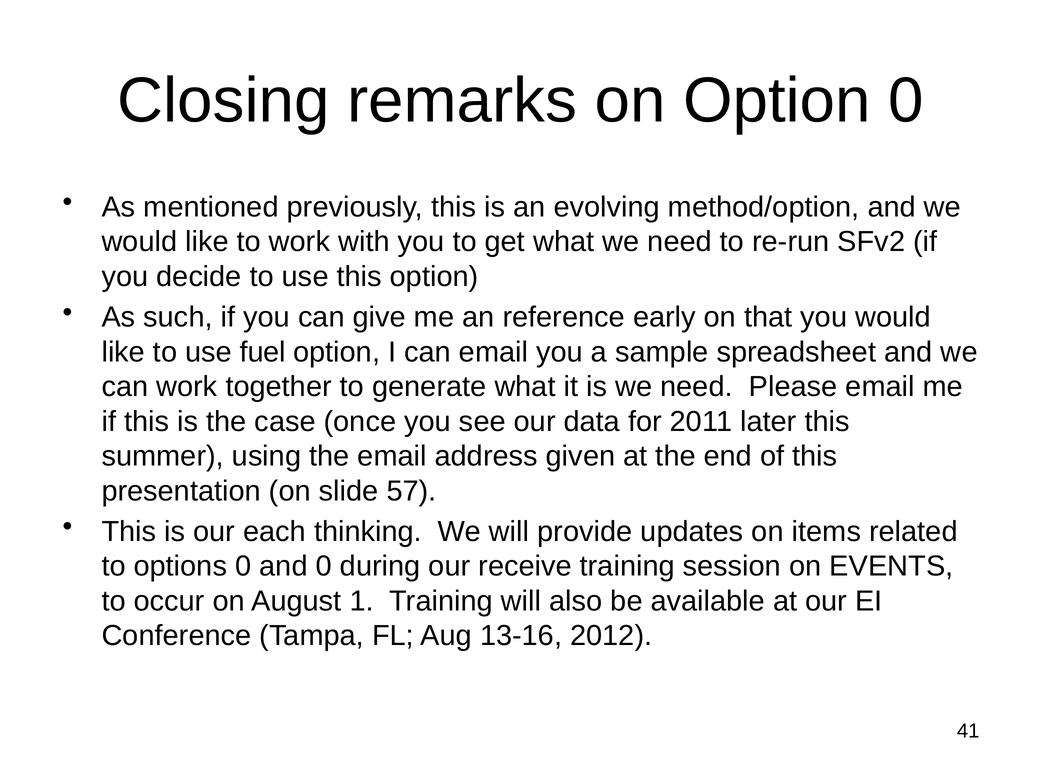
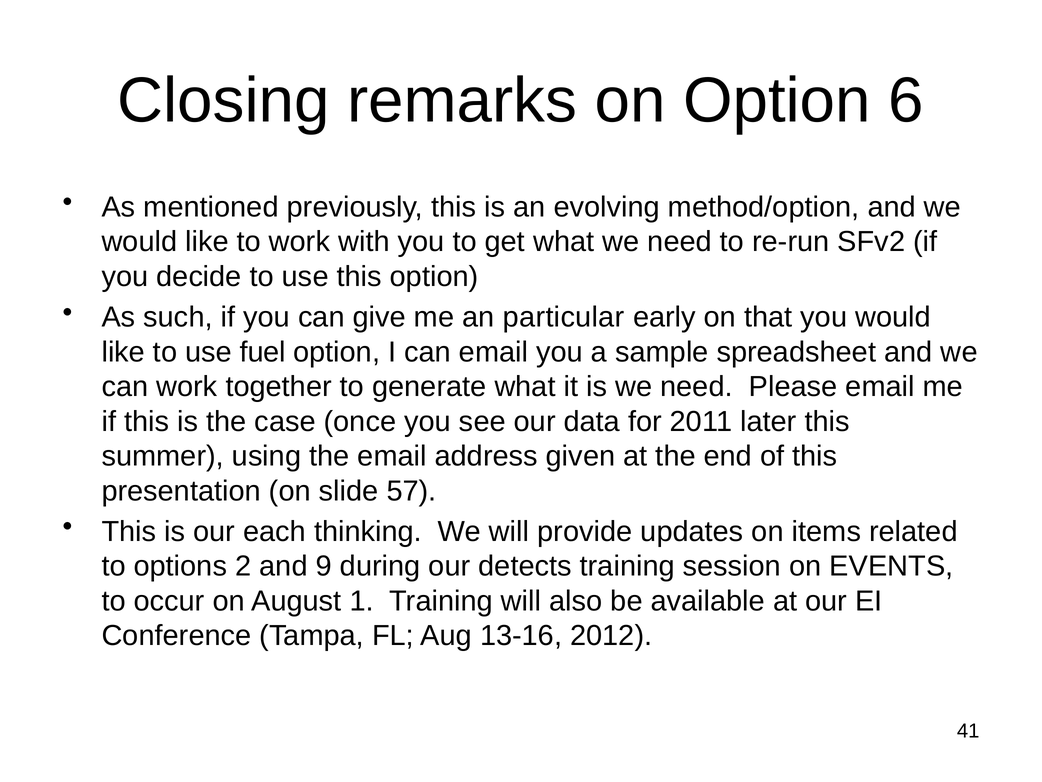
Option 0: 0 -> 6 (906, 101)
reference: reference -> particular (564, 317)
options 0: 0 -> 2 (243, 566)
and 0: 0 -> 9 (324, 566)
receive: receive -> detects (525, 566)
